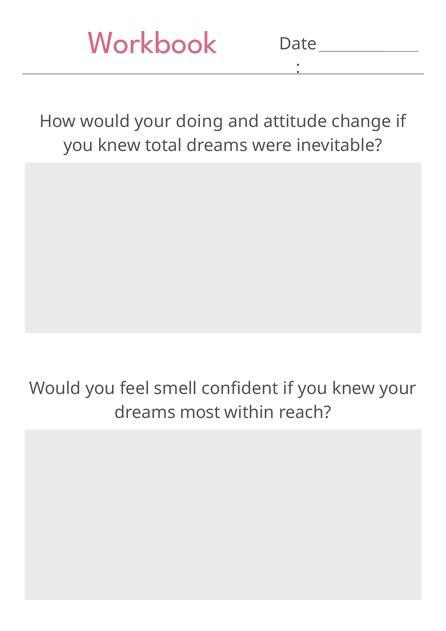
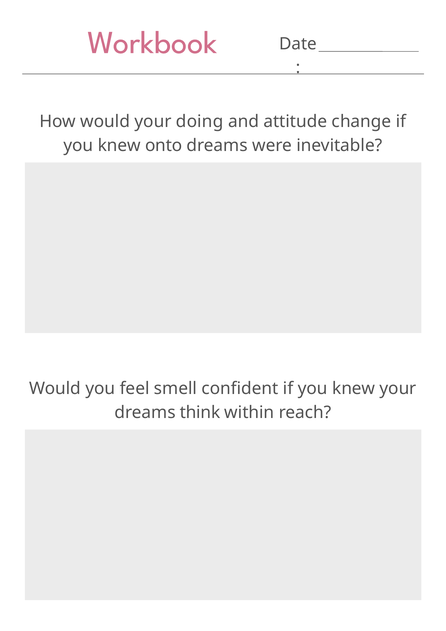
total: total -> onto (164, 146)
most: most -> think (200, 413)
